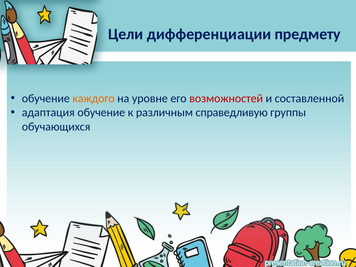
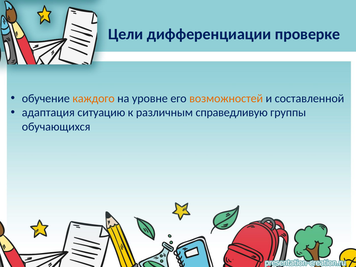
предмету: предмету -> проверке (308, 34)
возможностей colour: red -> orange (226, 98)
адаптация обучение: обучение -> ситуацию (101, 113)
